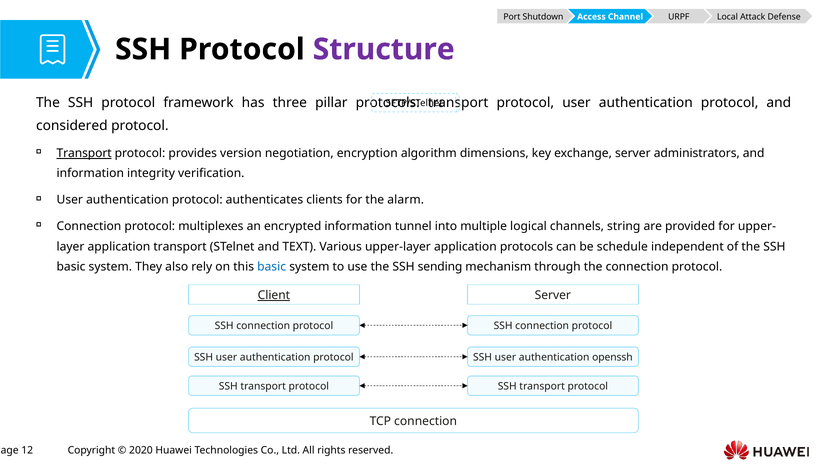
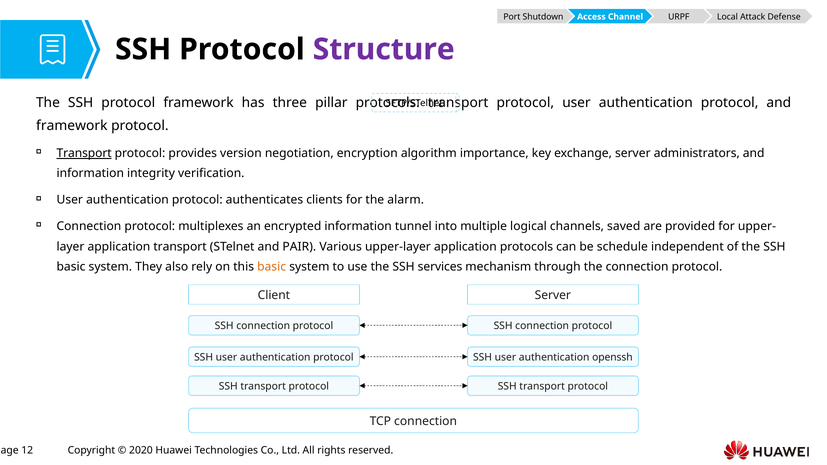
considered: considered -> framework (72, 126)
dimensions: dimensions -> importance (494, 153)
string: string -> saved (624, 227)
TEXT: TEXT -> PAIR (299, 247)
basic colour: blue -> orange (272, 267)
sending: sending -> services (440, 267)
Client underline: present -> none (274, 296)
